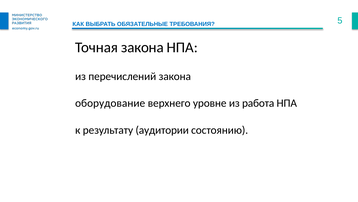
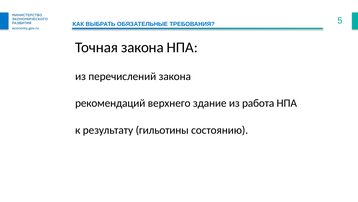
оборудование: оборудование -> рекомендаций (110, 103)
уровне: уровне -> здание (210, 103)
аудитории: аудитории -> гильотины (162, 130)
